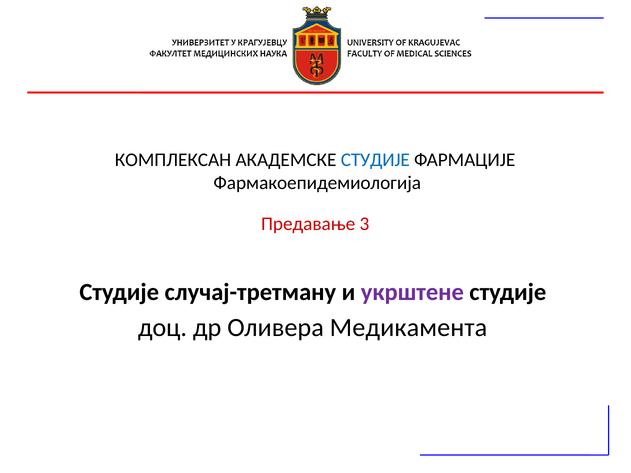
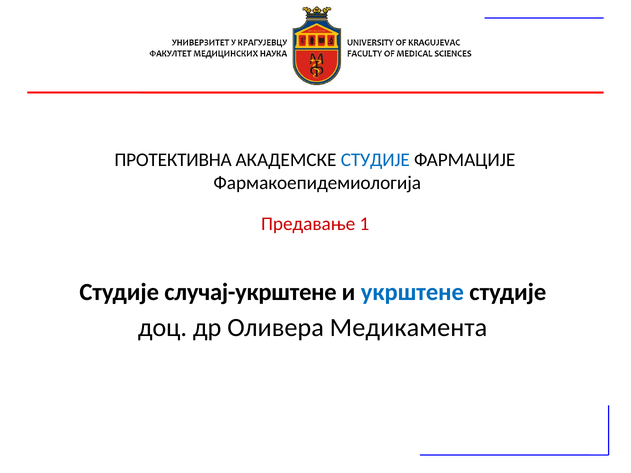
КОМПЛЕКСАН: КОМПЛЕКСАН -> ПРОТЕКТИВНА (173, 160)
3: 3 -> 1 (364, 224)
случај-третману: случај-третману -> случај-укрштене (251, 292)
укрштене colour: purple -> blue (412, 292)
